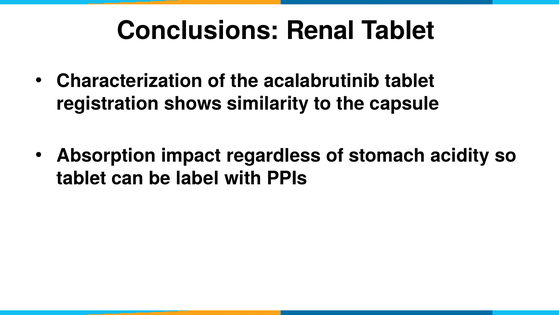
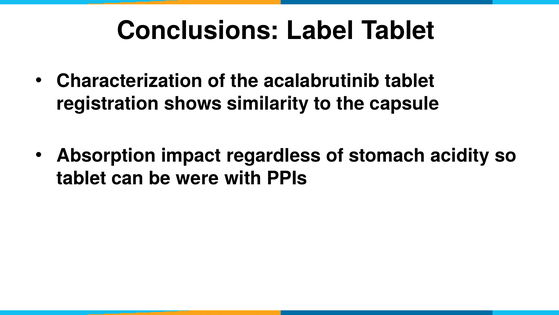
Renal: Renal -> Label (320, 31)
label: label -> were (197, 178)
